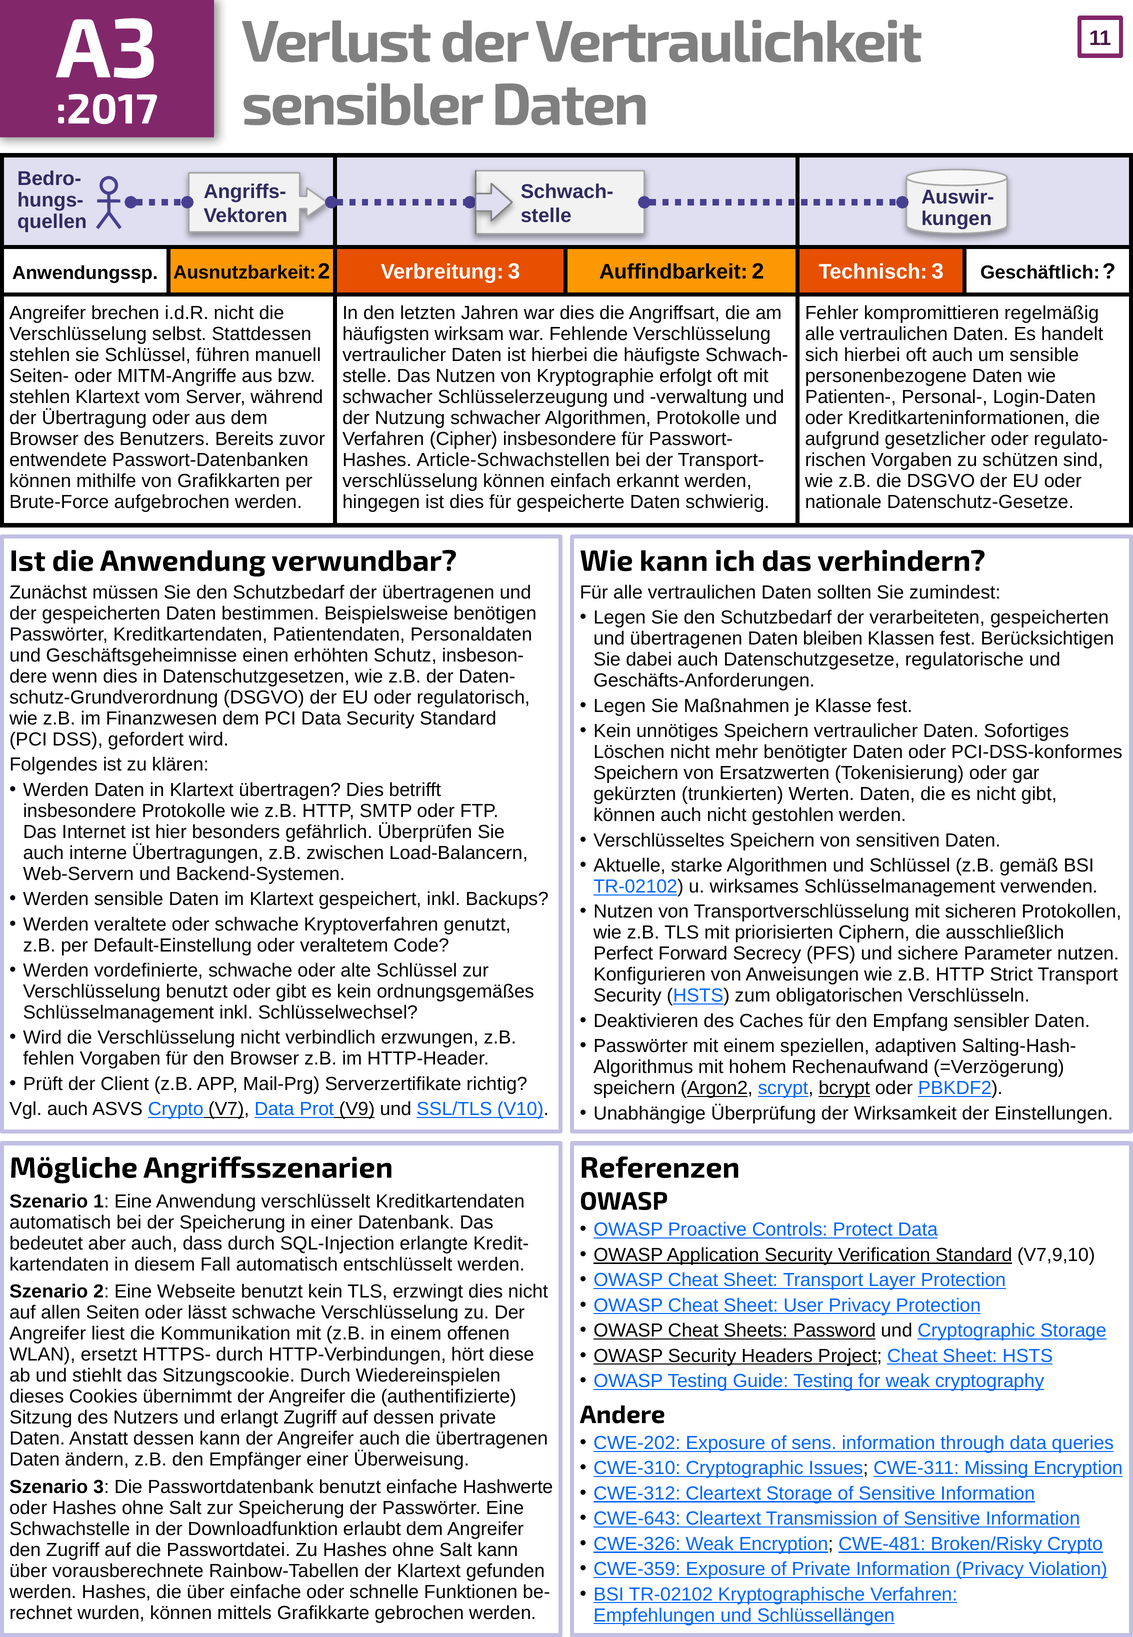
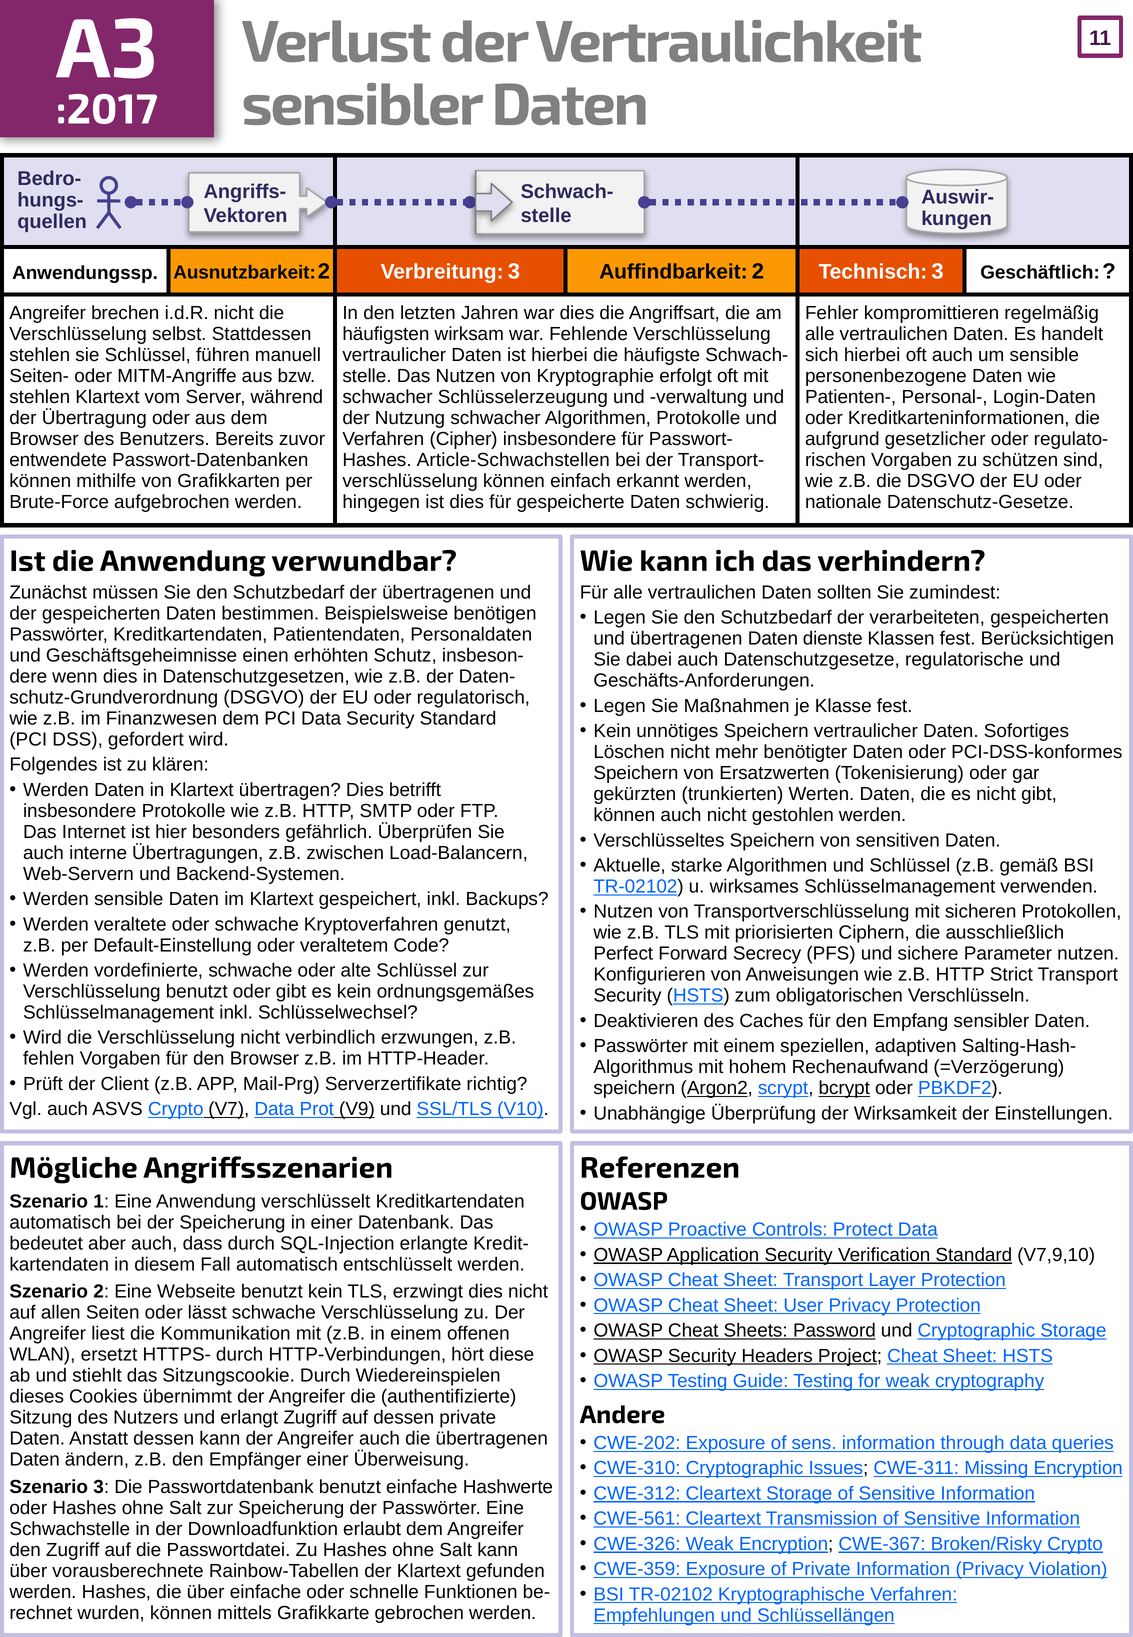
bleiben: bleiben -> dienste (833, 638)
CWE-643: CWE-643 -> CWE-561 (637, 1518)
CWE-481: CWE-481 -> CWE-367 (882, 1544)
